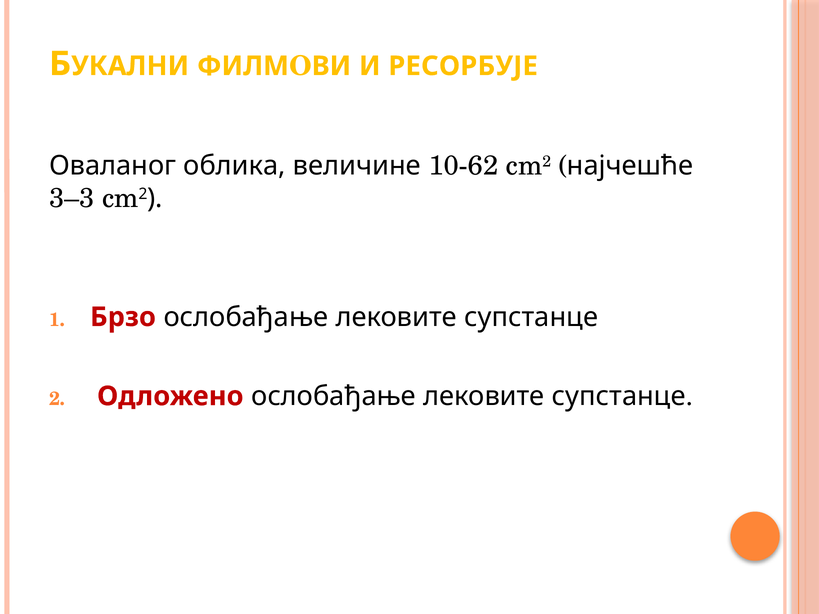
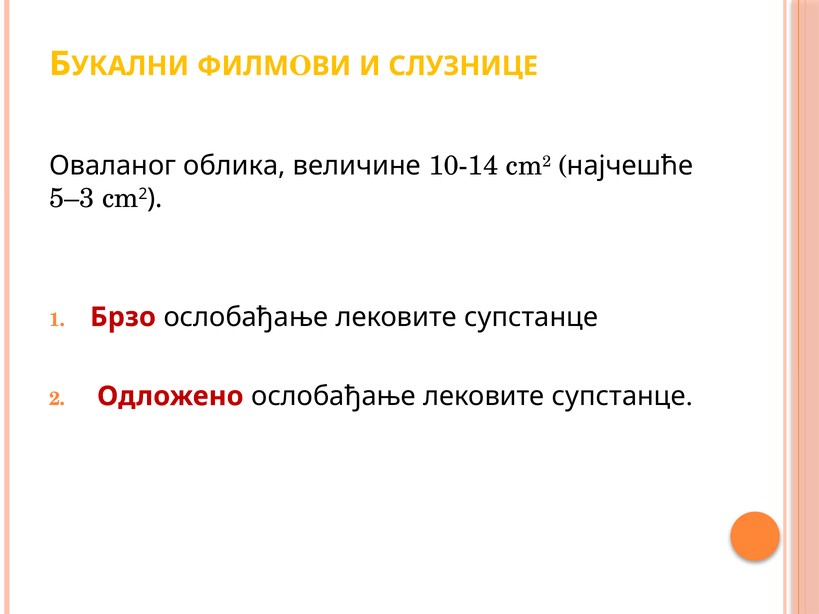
РЕСОРБУЈЕ: РЕСОРБУЈЕ -> СЛУЗНИЦЕ (463, 66)
10-62: 10-62 -> 10-14 (463, 166)
3–3: 3–3 -> 5–3 (72, 198)
